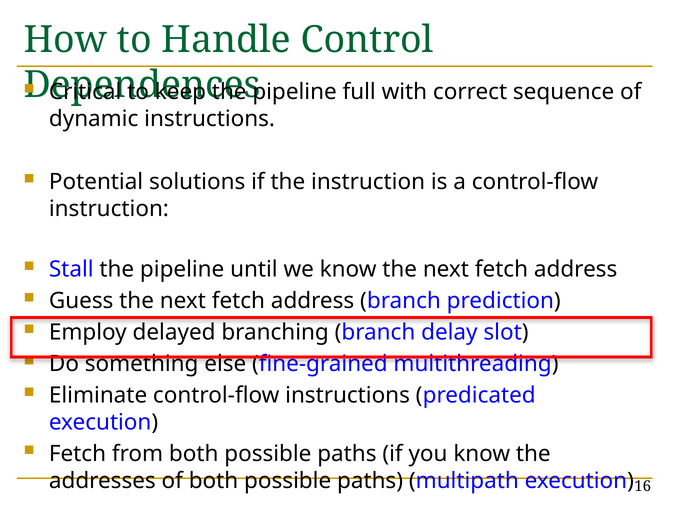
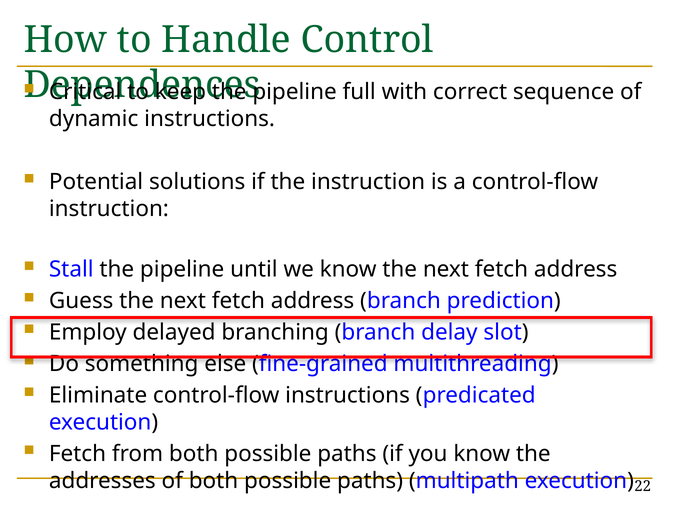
16: 16 -> 22 (643, 486)
